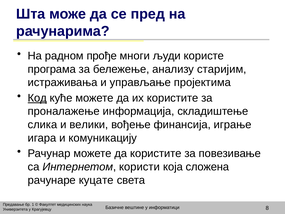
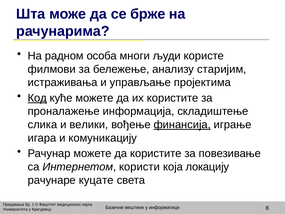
пред: пред -> брже (148, 14)
прође: прође -> особа (102, 56)
програма: програма -> филмови (52, 69)
финансија underline: none -> present (182, 125)
сложена: сложена -> локацију (207, 167)
